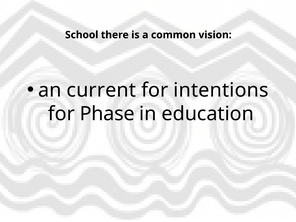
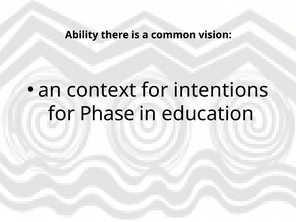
School: School -> Ability (82, 35)
current: current -> context (101, 90)
